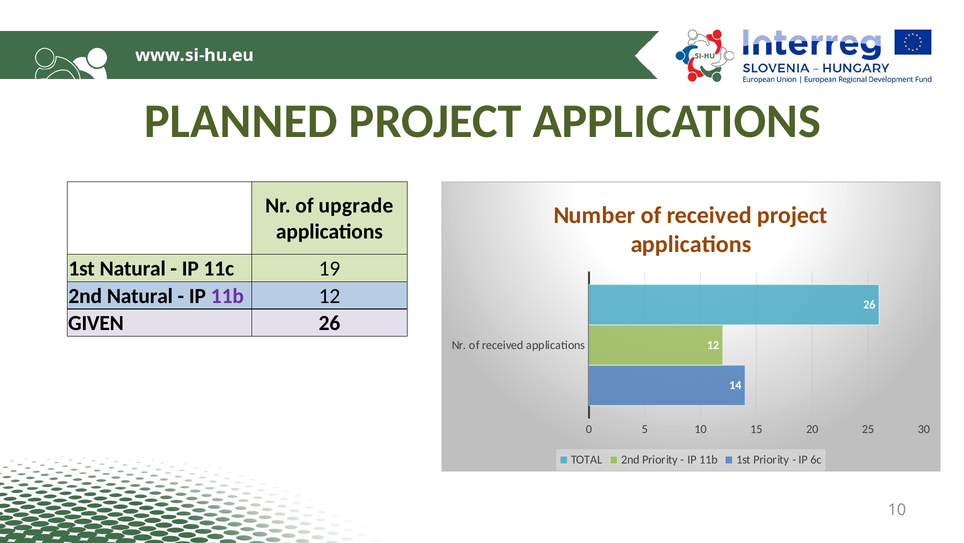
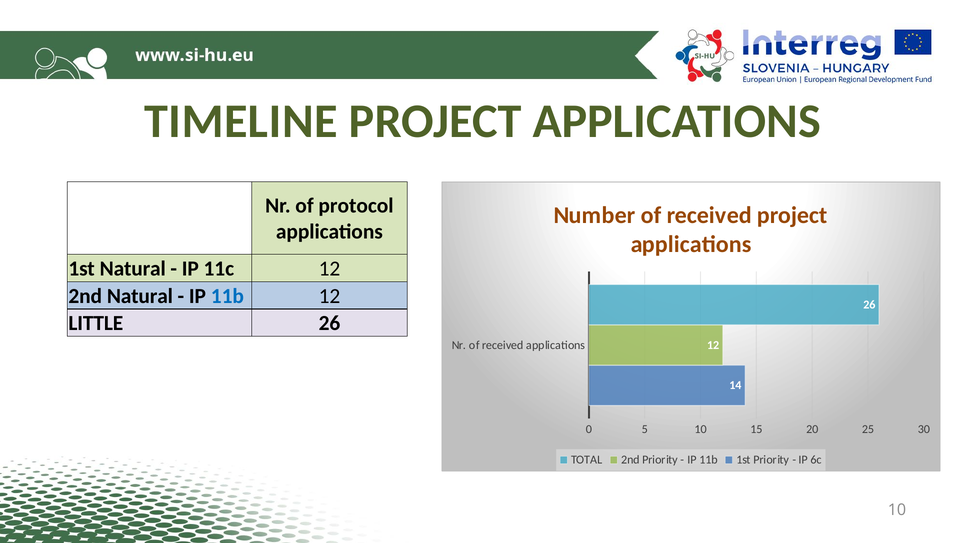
PLANNED: PLANNED -> TIMELINE (241, 121)
upgrade: upgrade -> protocol (356, 205)
11c 19: 19 -> 12 (330, 268)
11b colour: purple -> blue (227, 296)
GIVEN: GIVEN -> LITTLE (96, 323)
